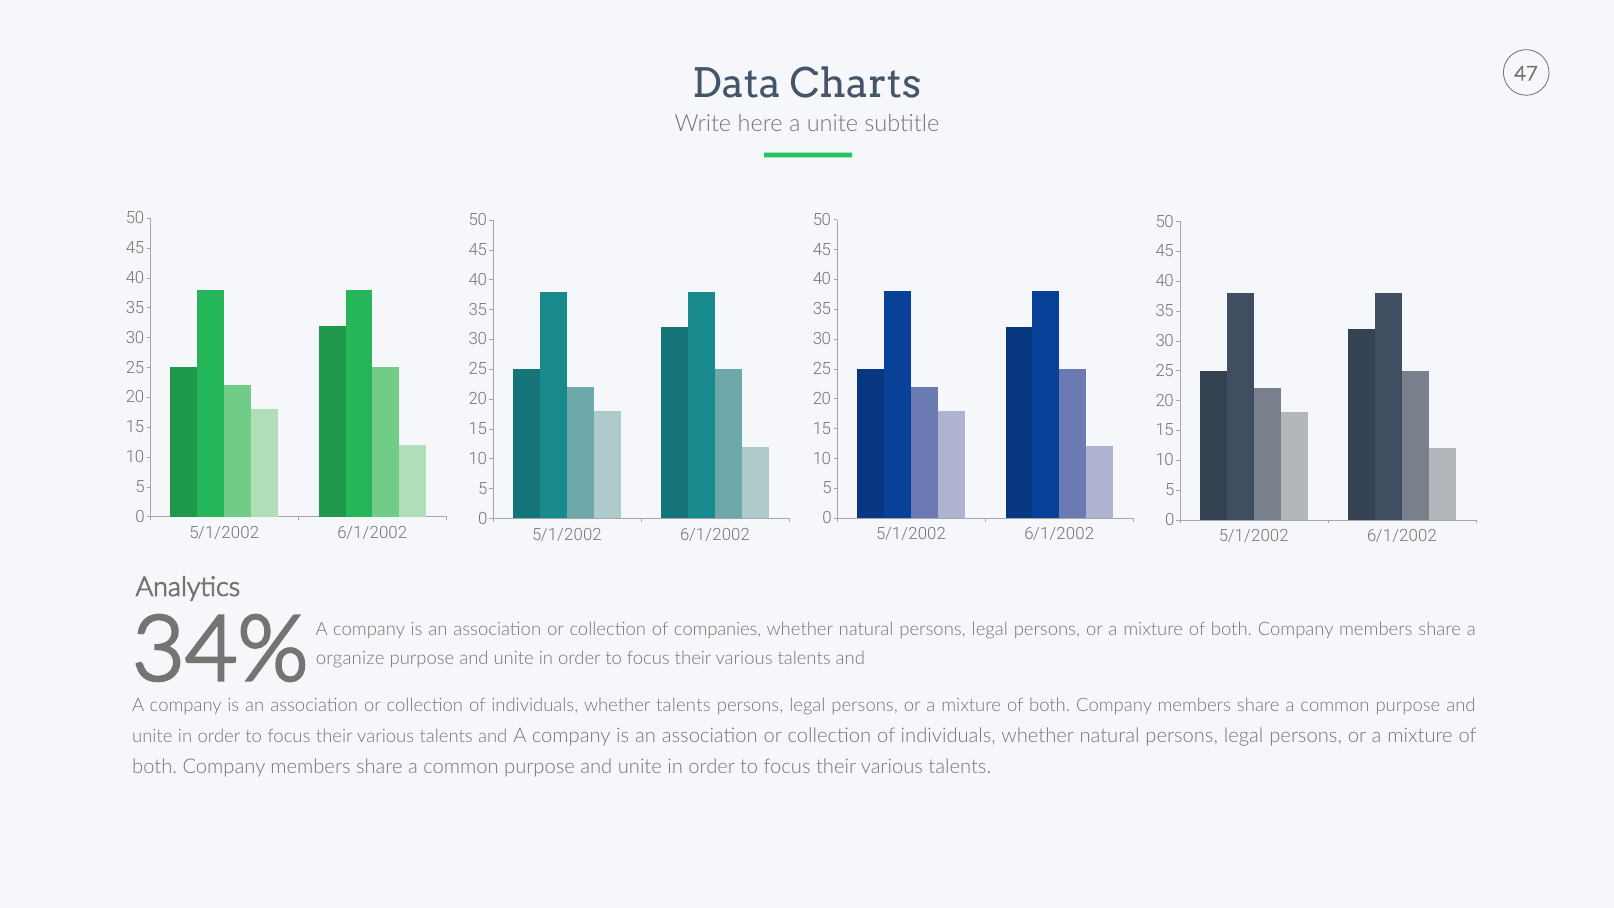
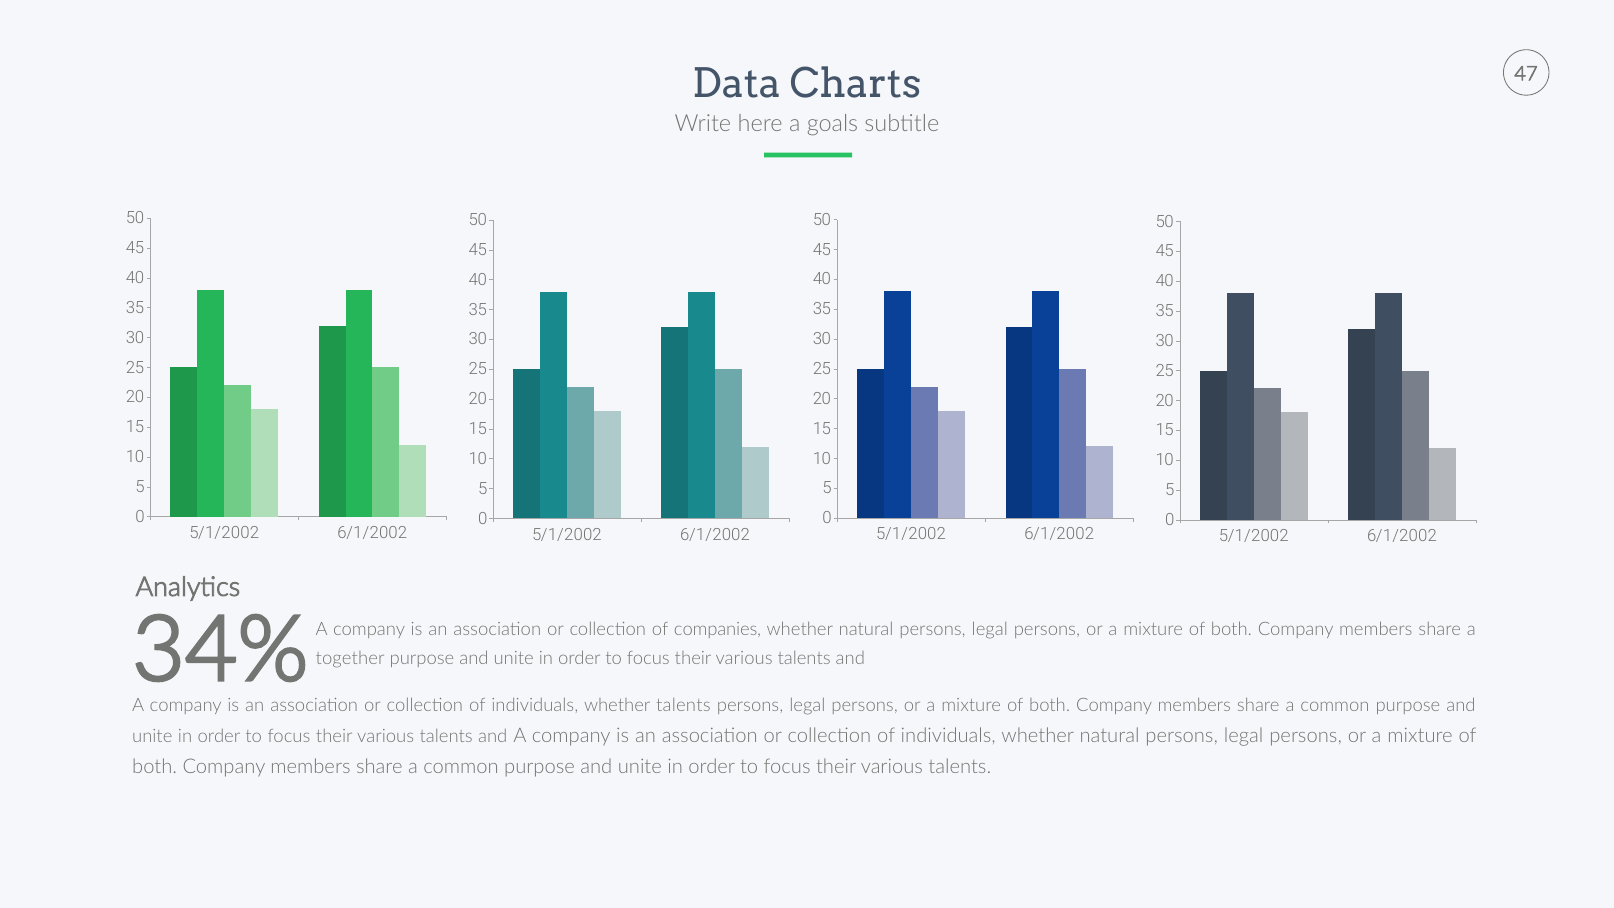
a unite: unite -> goals (832, 123)
organize: organize -> together (350, 659)
